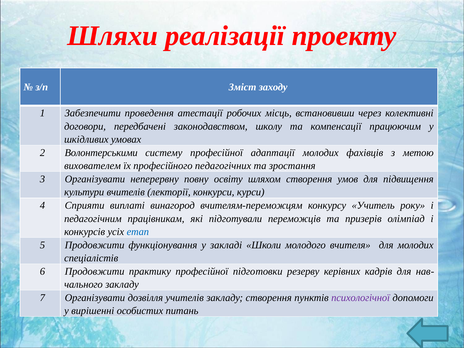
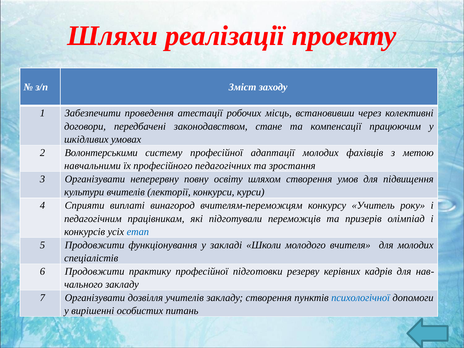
школу: школу -> стане (269, 126)
вихователем: вихователем -> навчальними (93, 166)
психологічної colour: purple -> blue (361, 298)
